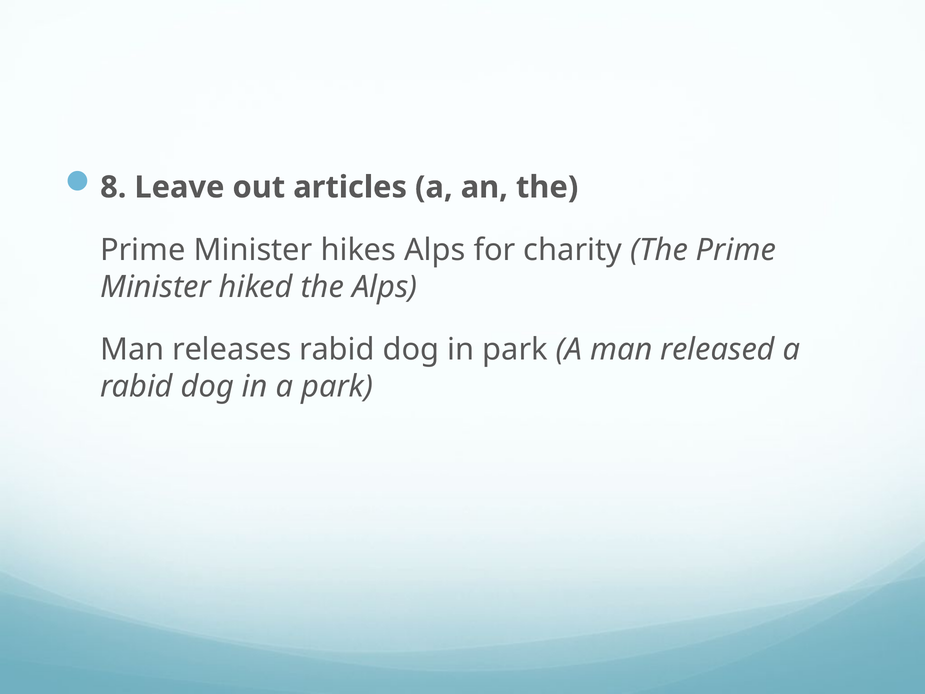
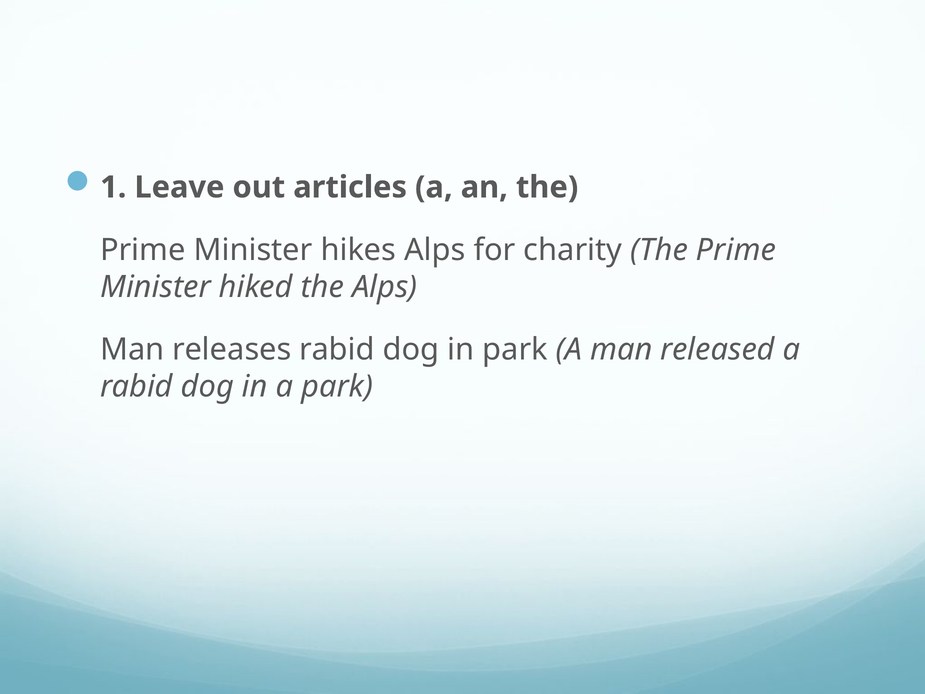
8: 8 -> 1 (113, 187)
